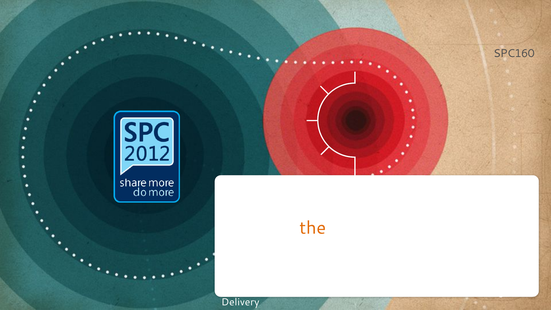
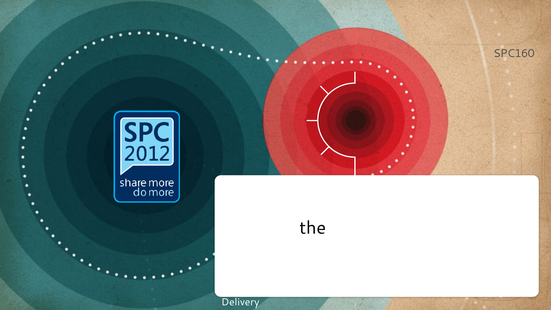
the colour: orange -> black (313, 228)
